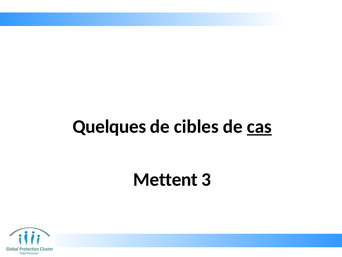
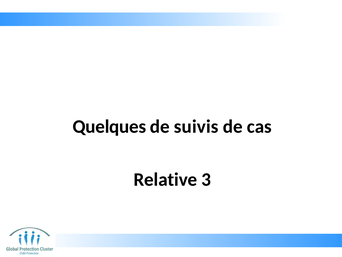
cibles: cibles -> suivis (196, 126)
cas underline: present -> none (259, 126)
Mettent: Mettent -> Relative (165, 179)
